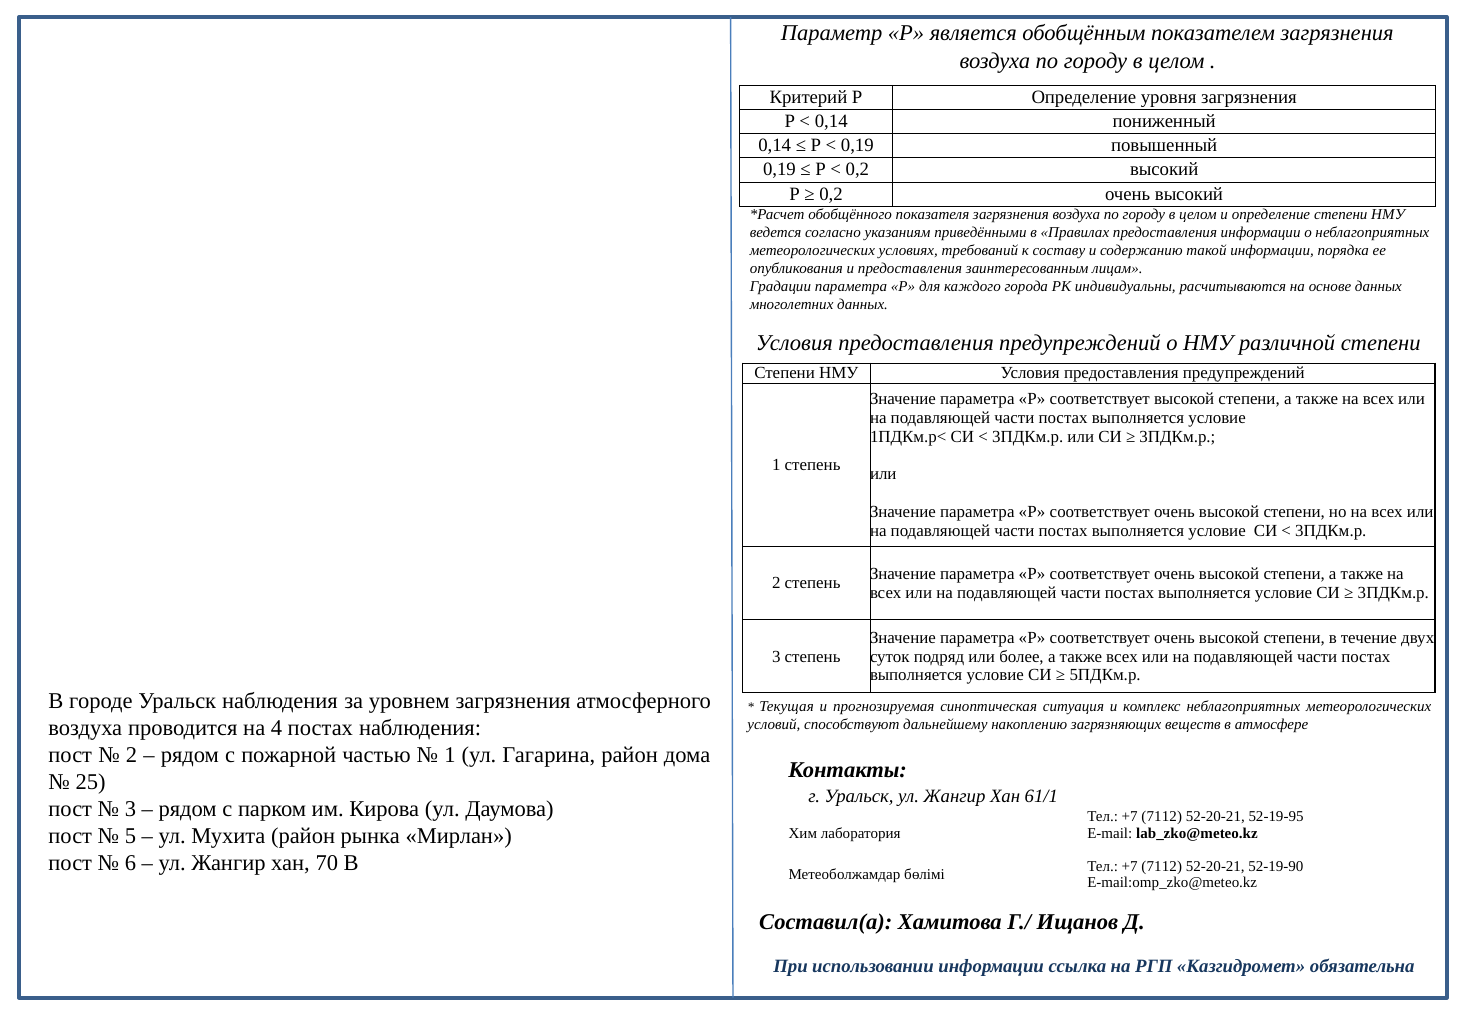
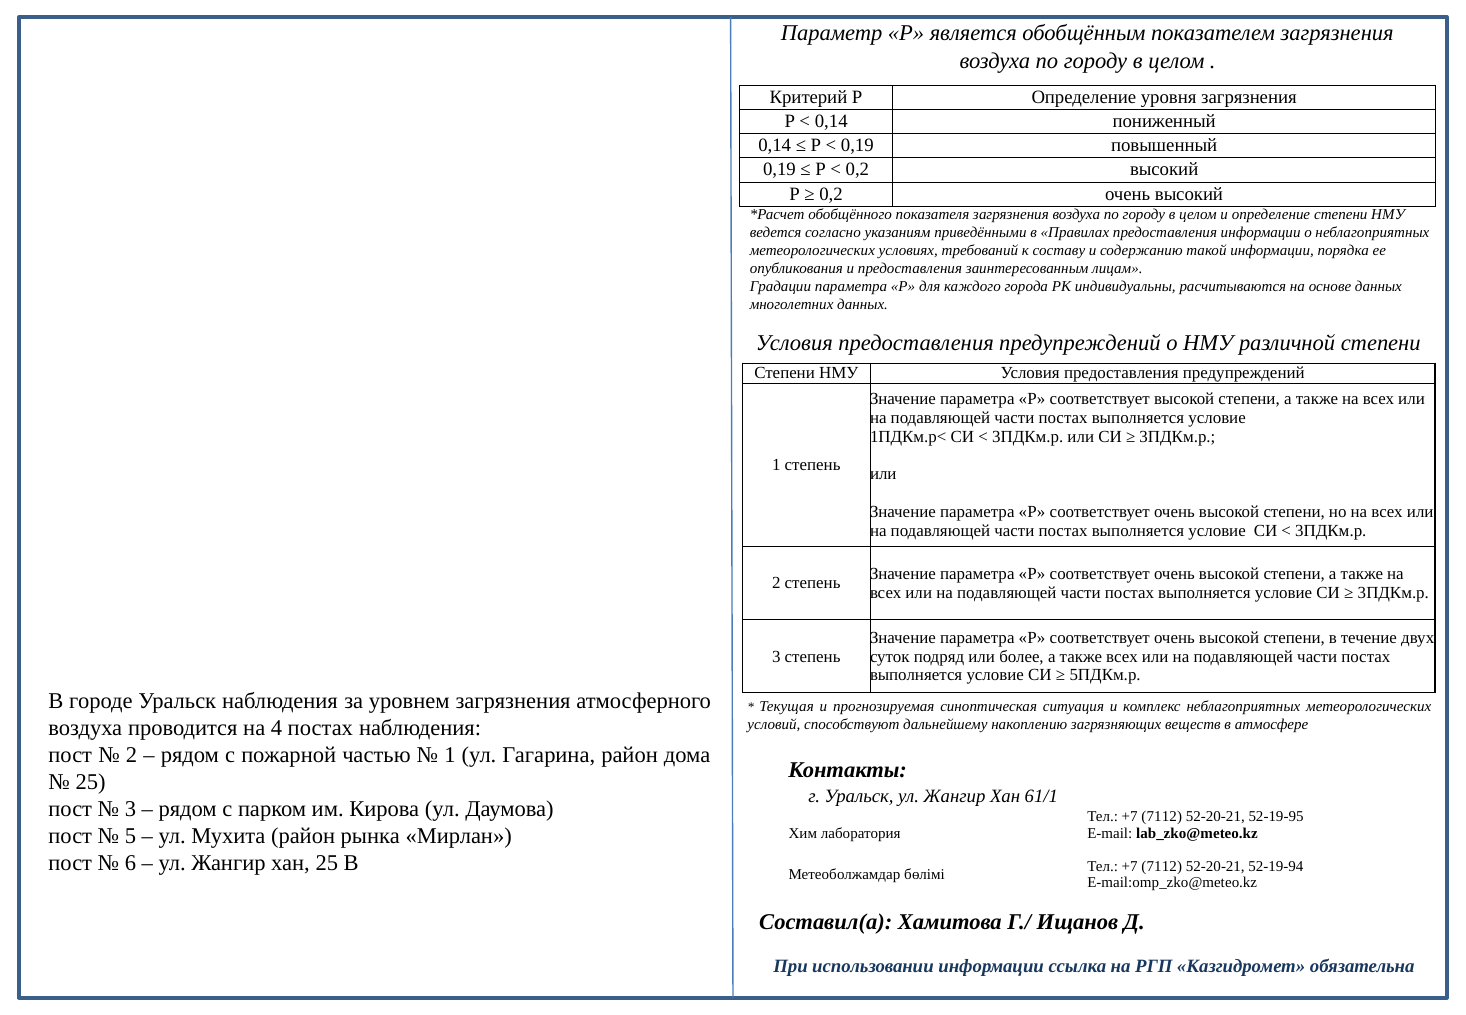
хан 70: 70 -> 25 (327, 863)
52-19-90: 52-19-90 -> 52-19-94 (1276, 866)
